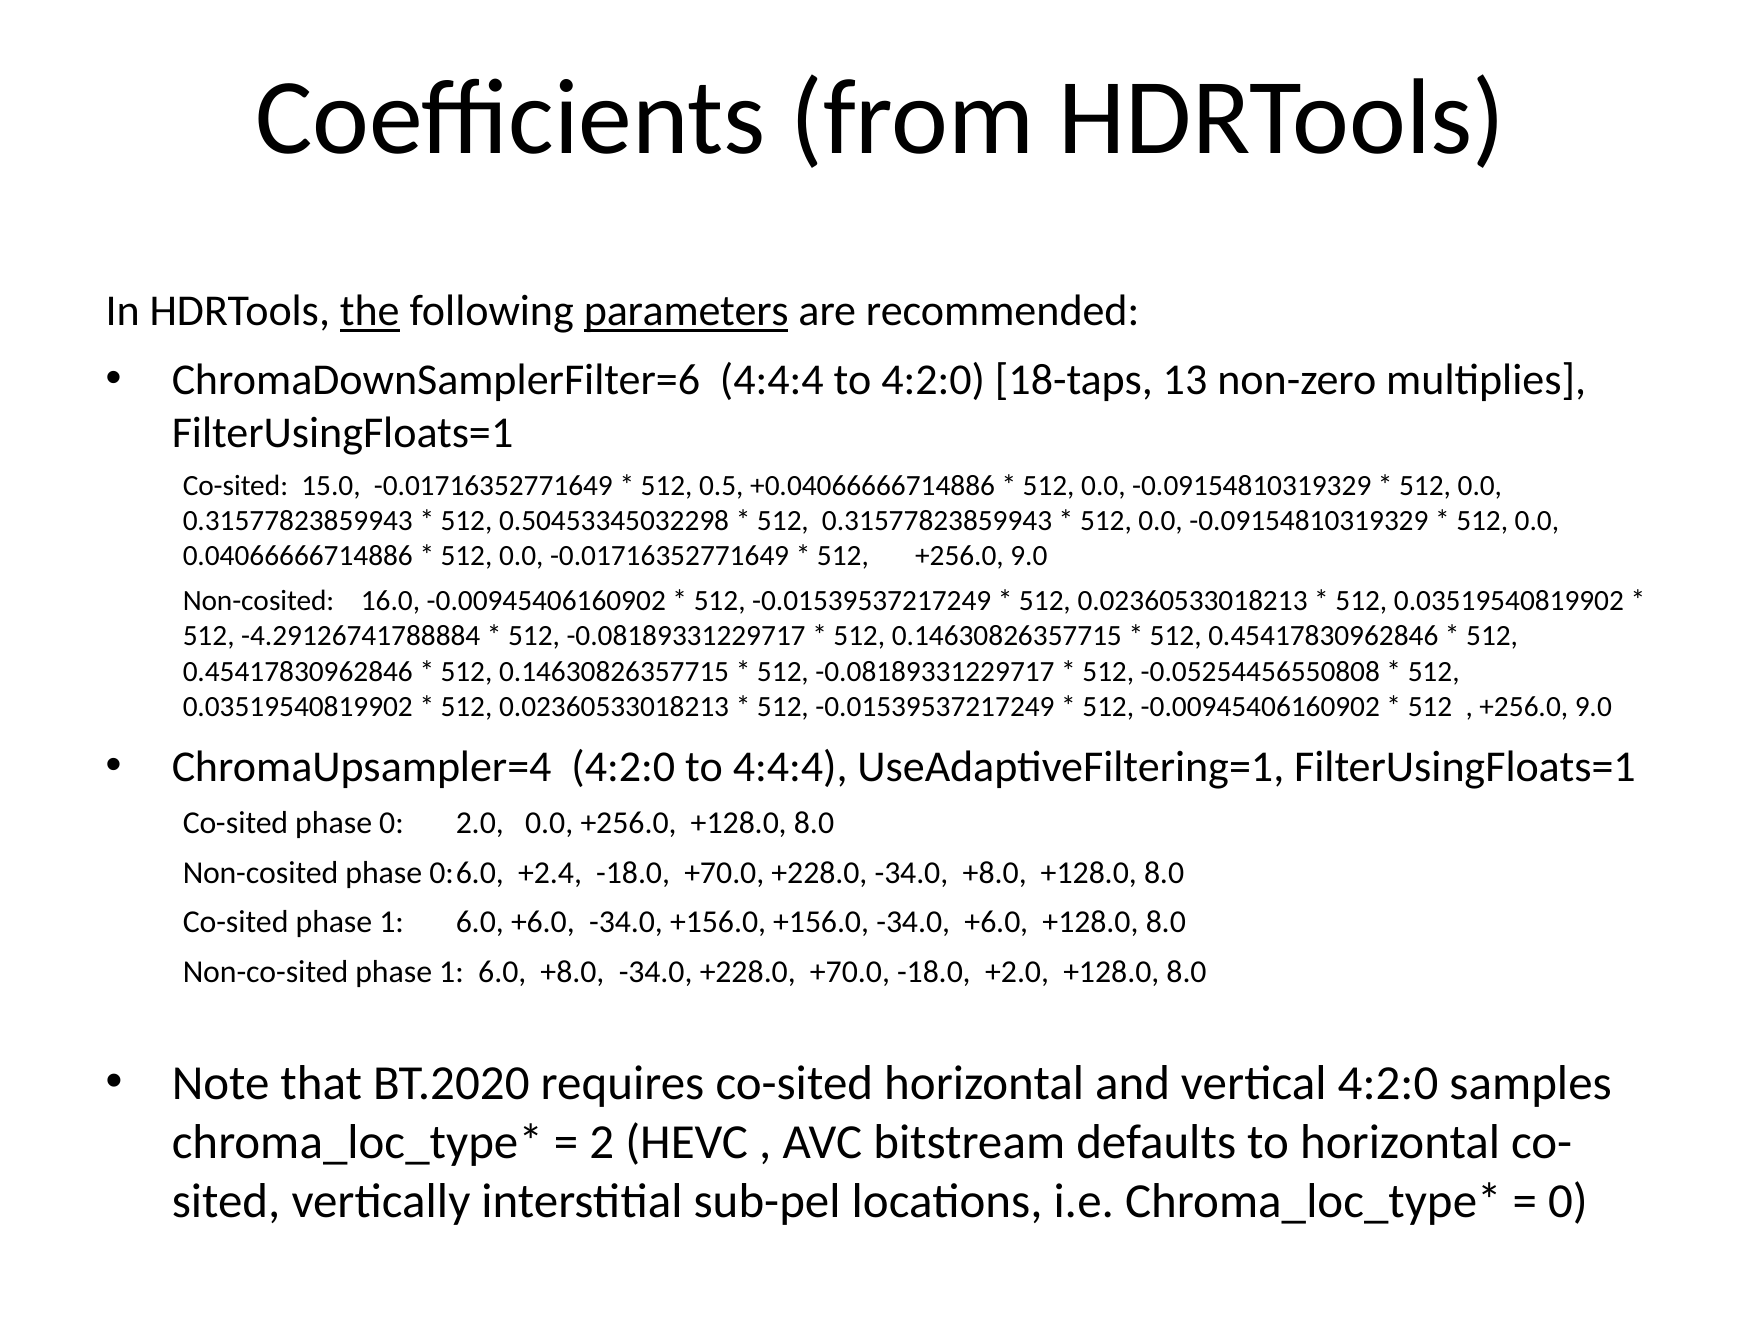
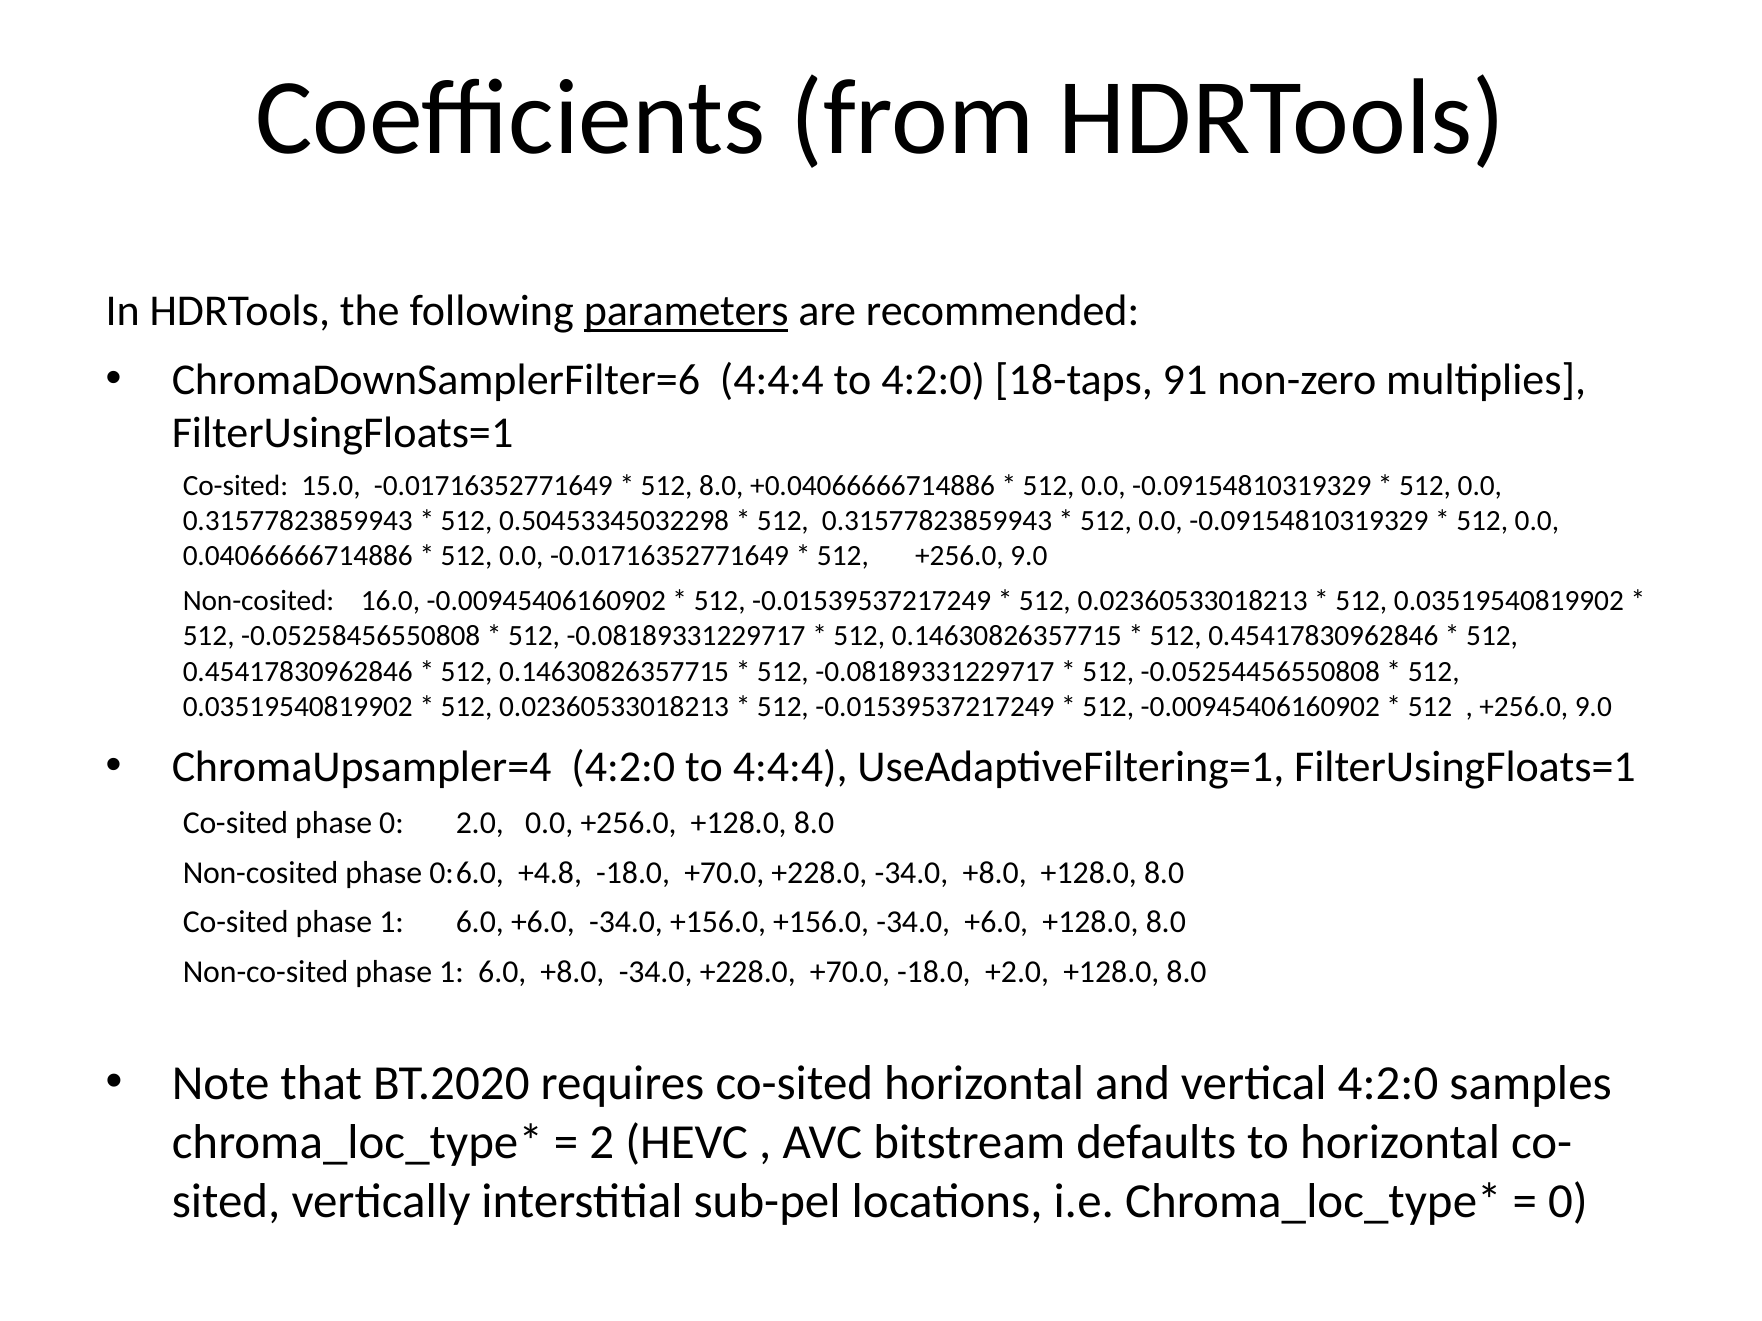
the underline: present -> none (370, 312)
13: 13 -> 91 (1185, 380)
512 0.5: 0.5 -> 8.0 (721, 486)
-4.29126741788884: -4.29126741788884 -> -0.05258456550808 (361, 636)
+2.4: +2.4 -> +4.8 (550, 873)
